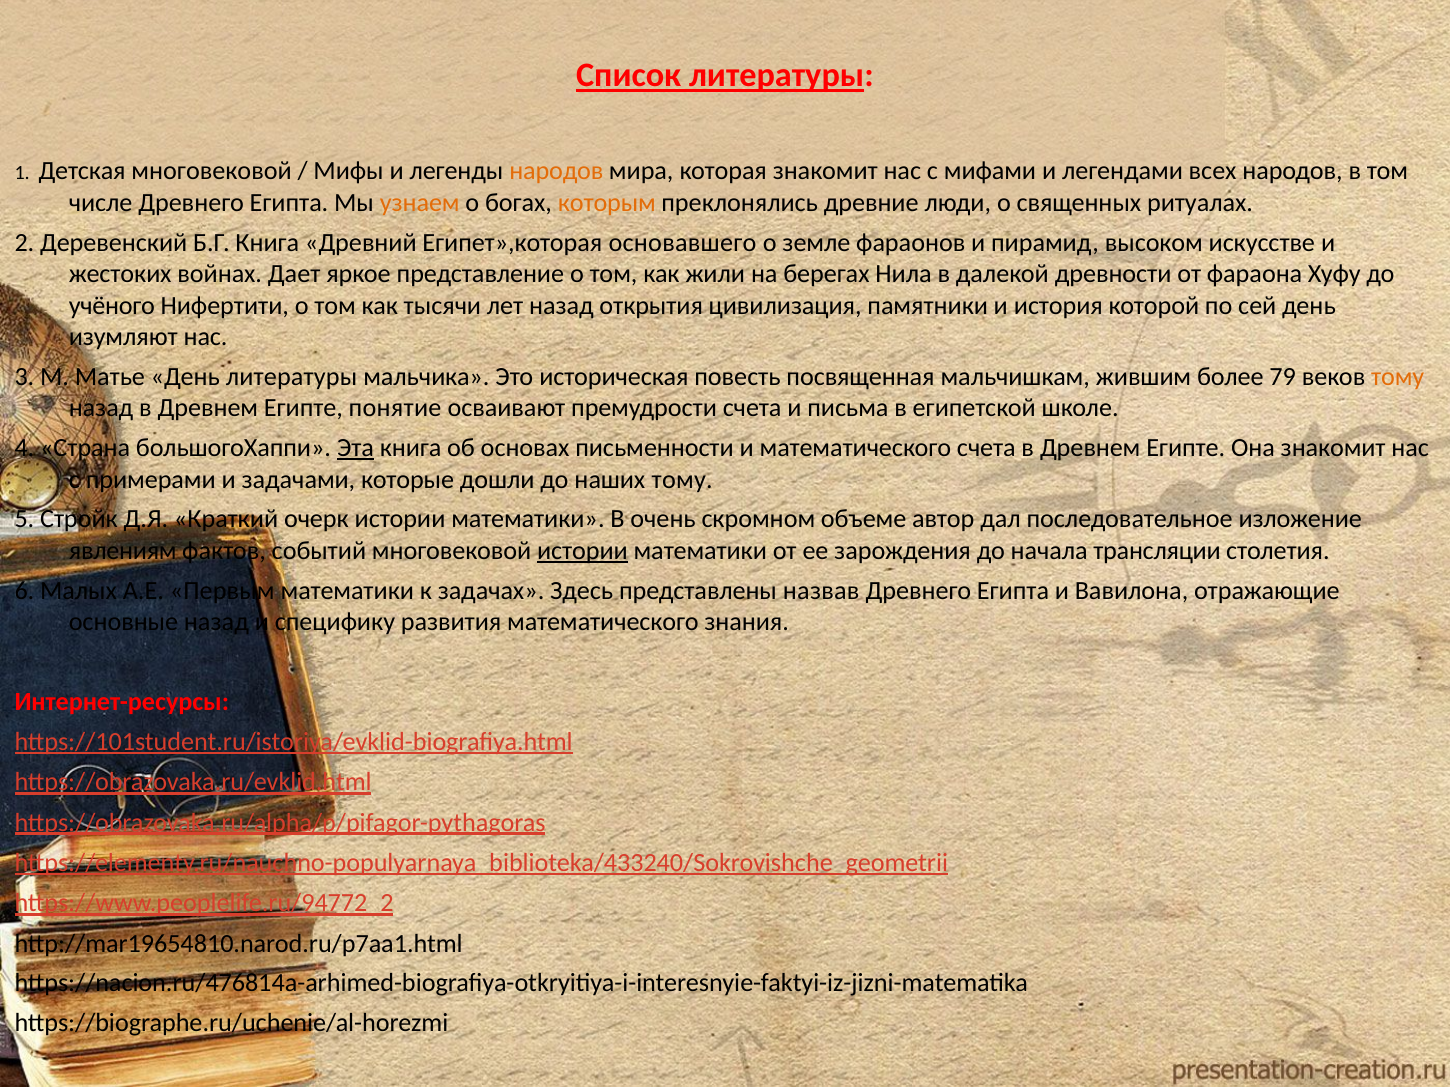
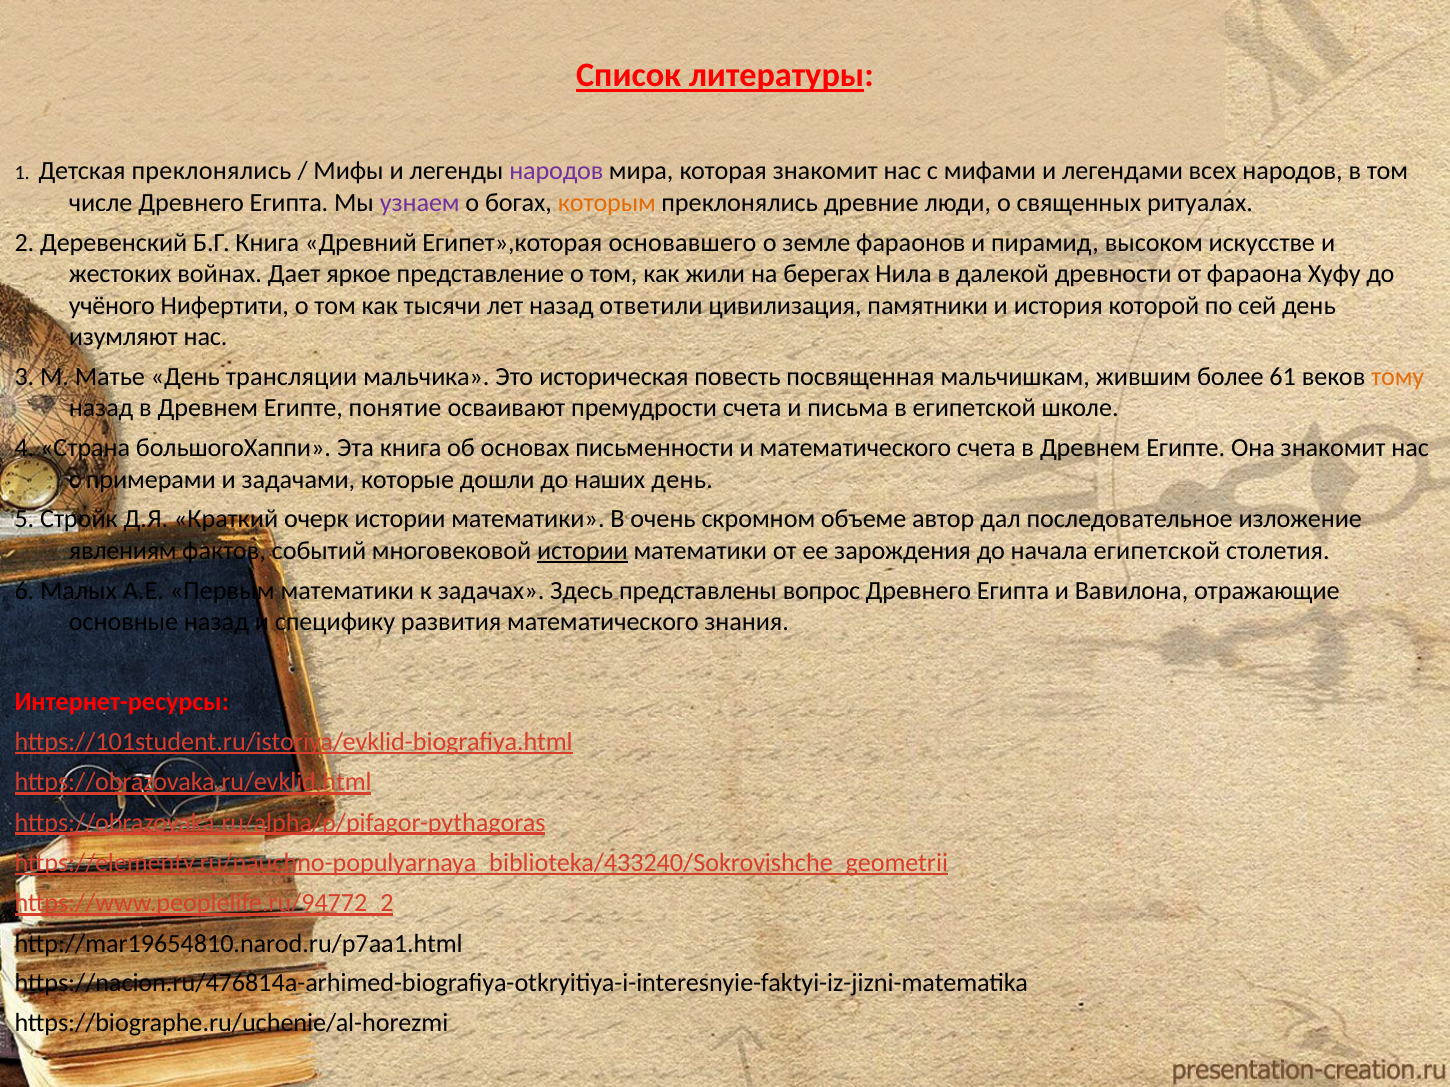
Детская многовековой: многовековой -> преклонялись (211, 171)
народов colour: orange -> purple (556, 171)
узнаем colour: orange -> purple (420, 203)
открытия: открытия -> ответили (651, 306)
День литературы: литературы -> трансляции (291, 377)
79: 79 -> 61 (1283, 377)
Эта underline: present -> none (356, 448)
наших тому: тому -> день (682, 480)
начала трансляции: трансляции -> египетской (1157, 551)
назвав: назвав -> вопрос (822, 591)
